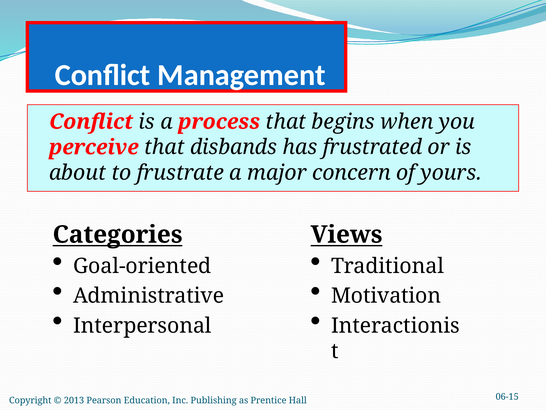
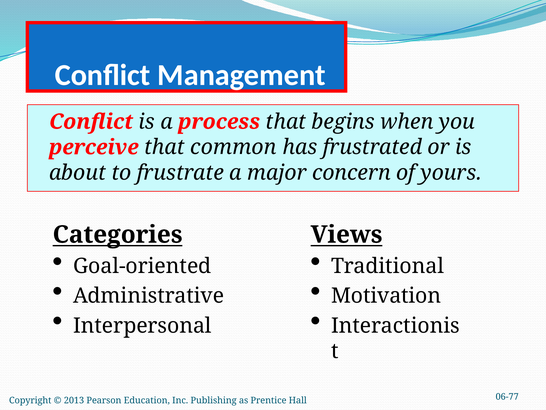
disbands: disbands -> common (233, 147)
06-15: 06-15 -> 06-77 (507, 397)
